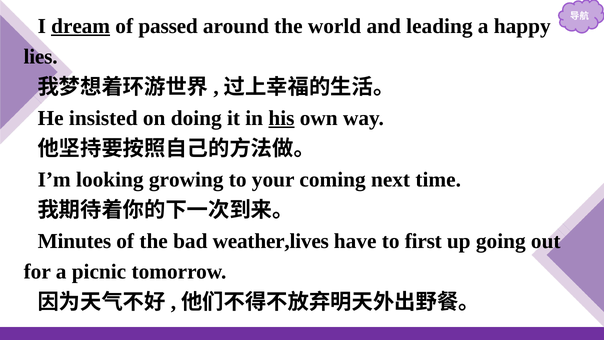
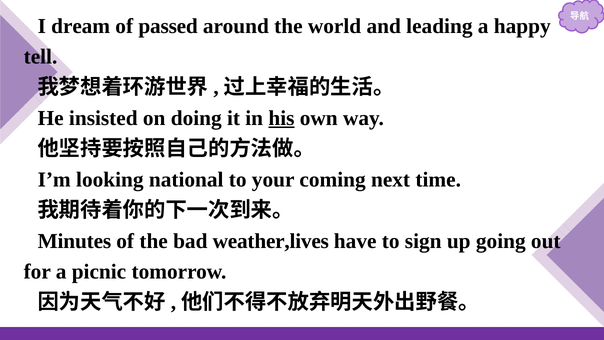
dream underline: present -> none (81, 26)
lies: lies -> tell (41, 57)
growing: growing -> national (186, 179)
first: first -> sign (423, 241)
